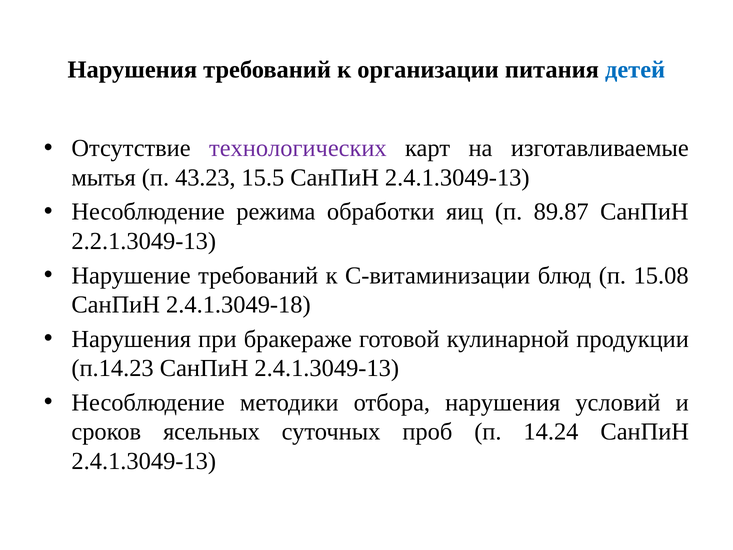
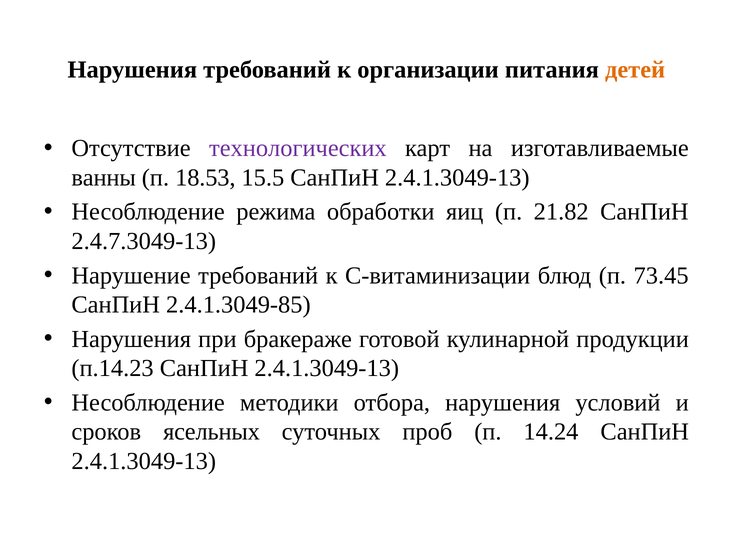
детей colour: blue -> orange (635, 70)
мытья: мытья -> ванны (104, 178)
43.23: 43.23 -> 18.53 (205, 178)
89.87: 89.87 -> 21.82 (561, 212)
2.2.1.3049-13: 2.2.1.3049-13 -> 2.4.7.3049-13 (144, 241)
15.08: 15.08 -> 73.45 (661, 275)
2.4.1.3049-18: 2.4.1.3049-18 -> 2.4.1.3049-85 (238, 305)
